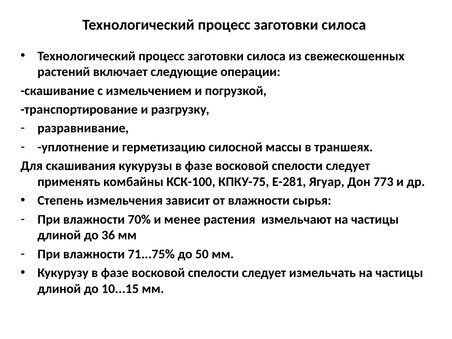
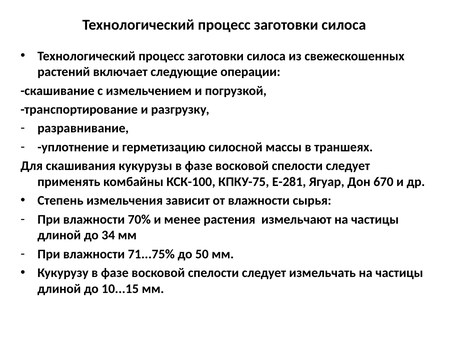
773: 773 -> 670 (383, 182)
36: 36 -> 34 (108, 235)
